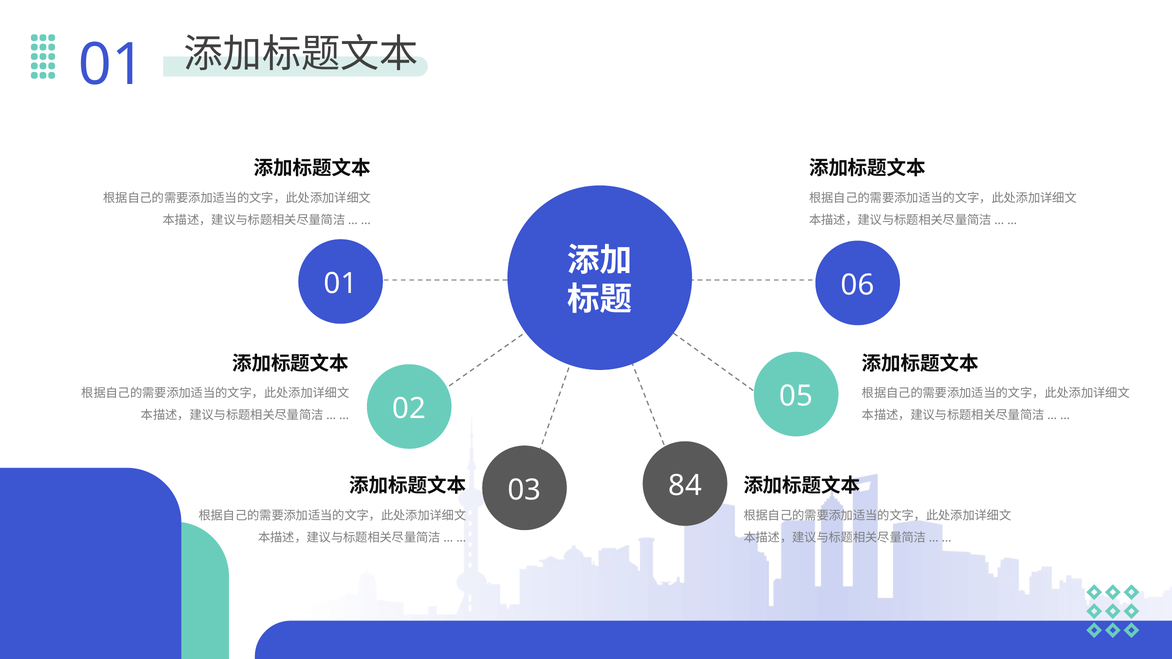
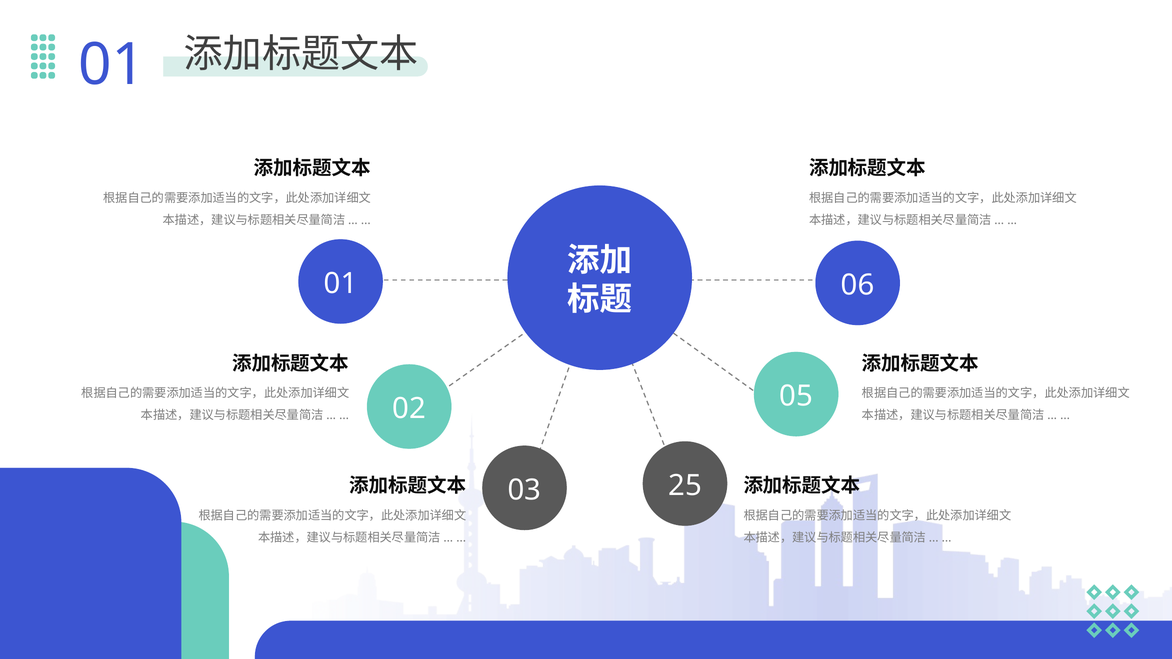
84: 84 -> 25 (685, 486)
